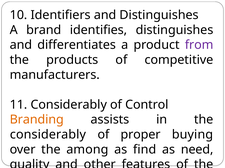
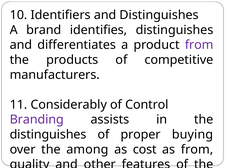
Branding colour: orange -> purple (37, 120)
considerably: considerably -> distinguishes (48, 135)
find: find -> cost (145, 150)
as need: need -> from (197, 150)
